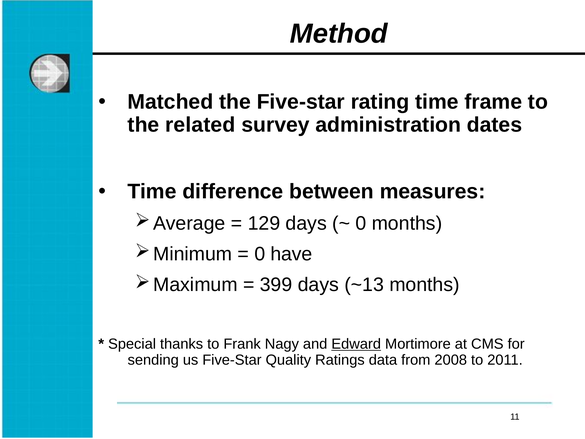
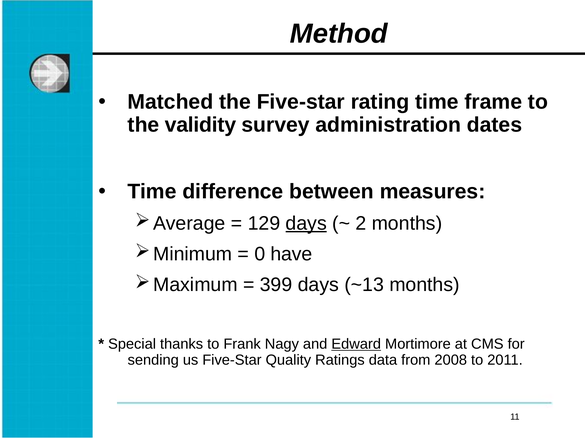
related: related -> validity (200, 125)
days underline: none -> present (306, 223)
0: 0 -> 2 (361, 223)
